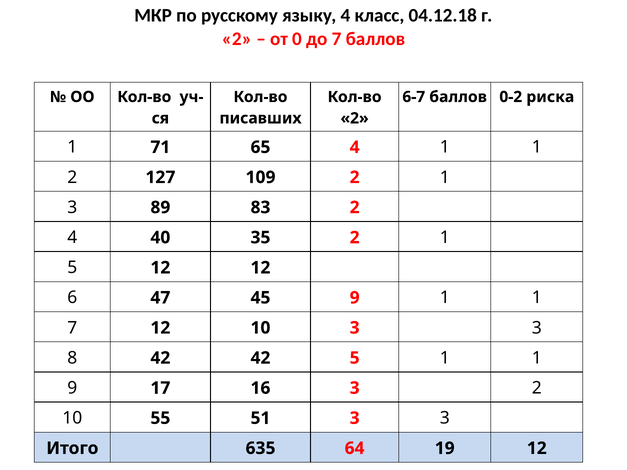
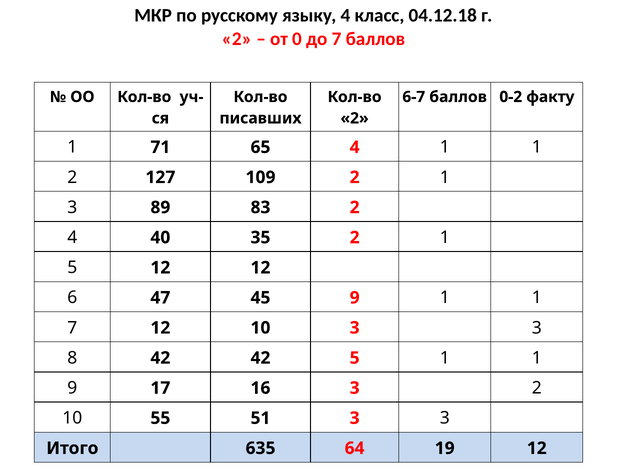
риска: риска -> факту (550, 97)
